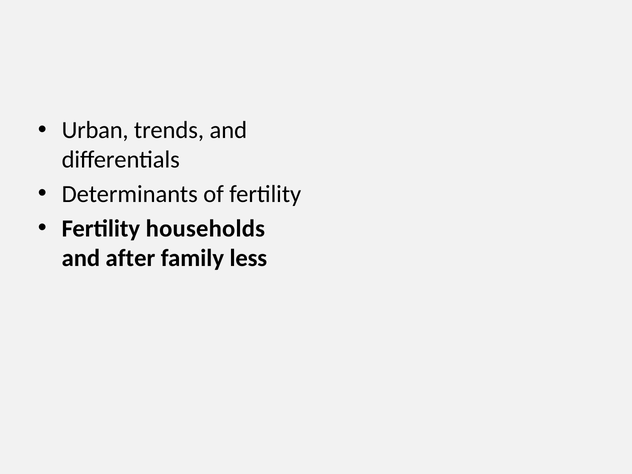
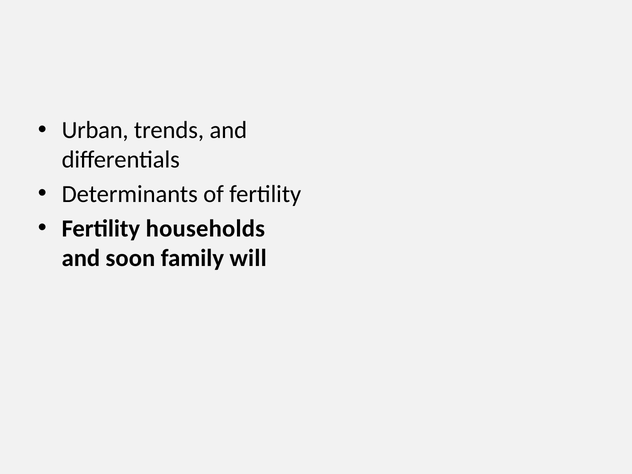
after: after -> soon (130, 258)
less: less -> will (248, 258)
